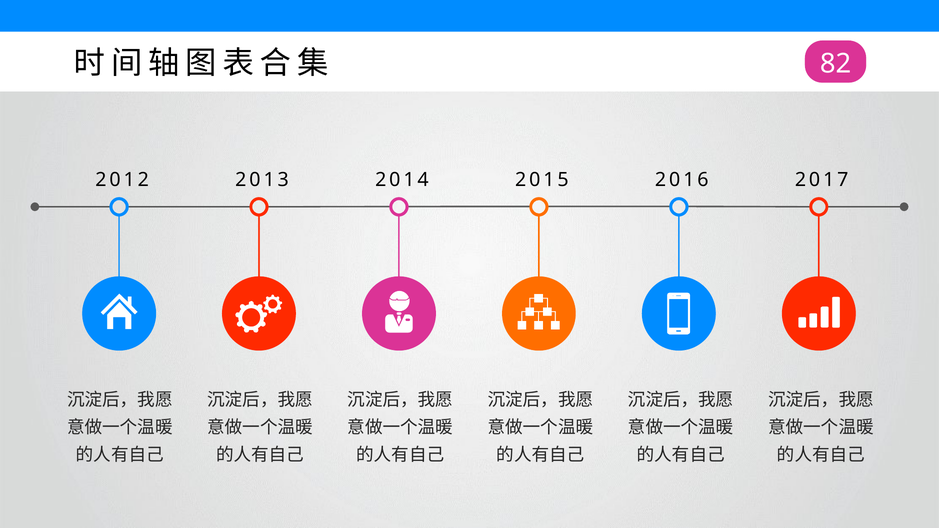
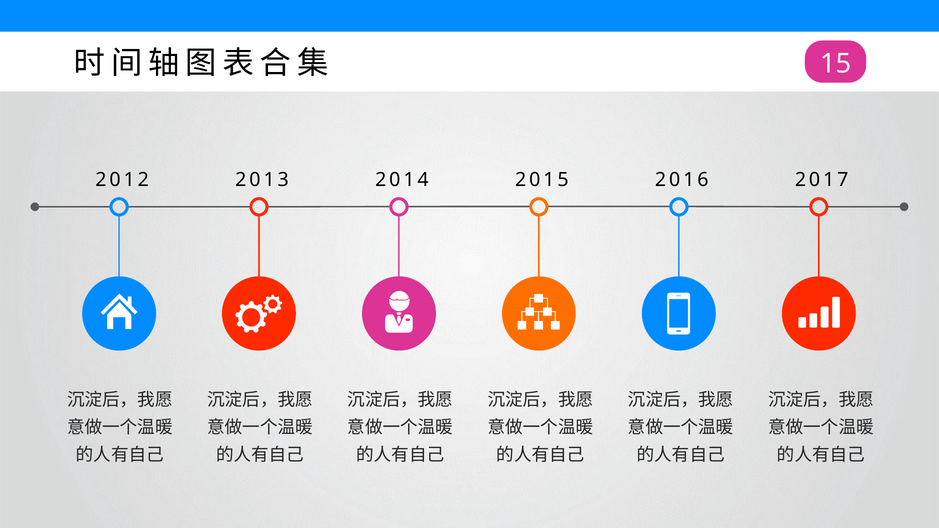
82: 82 -> 15 (836, 63)
